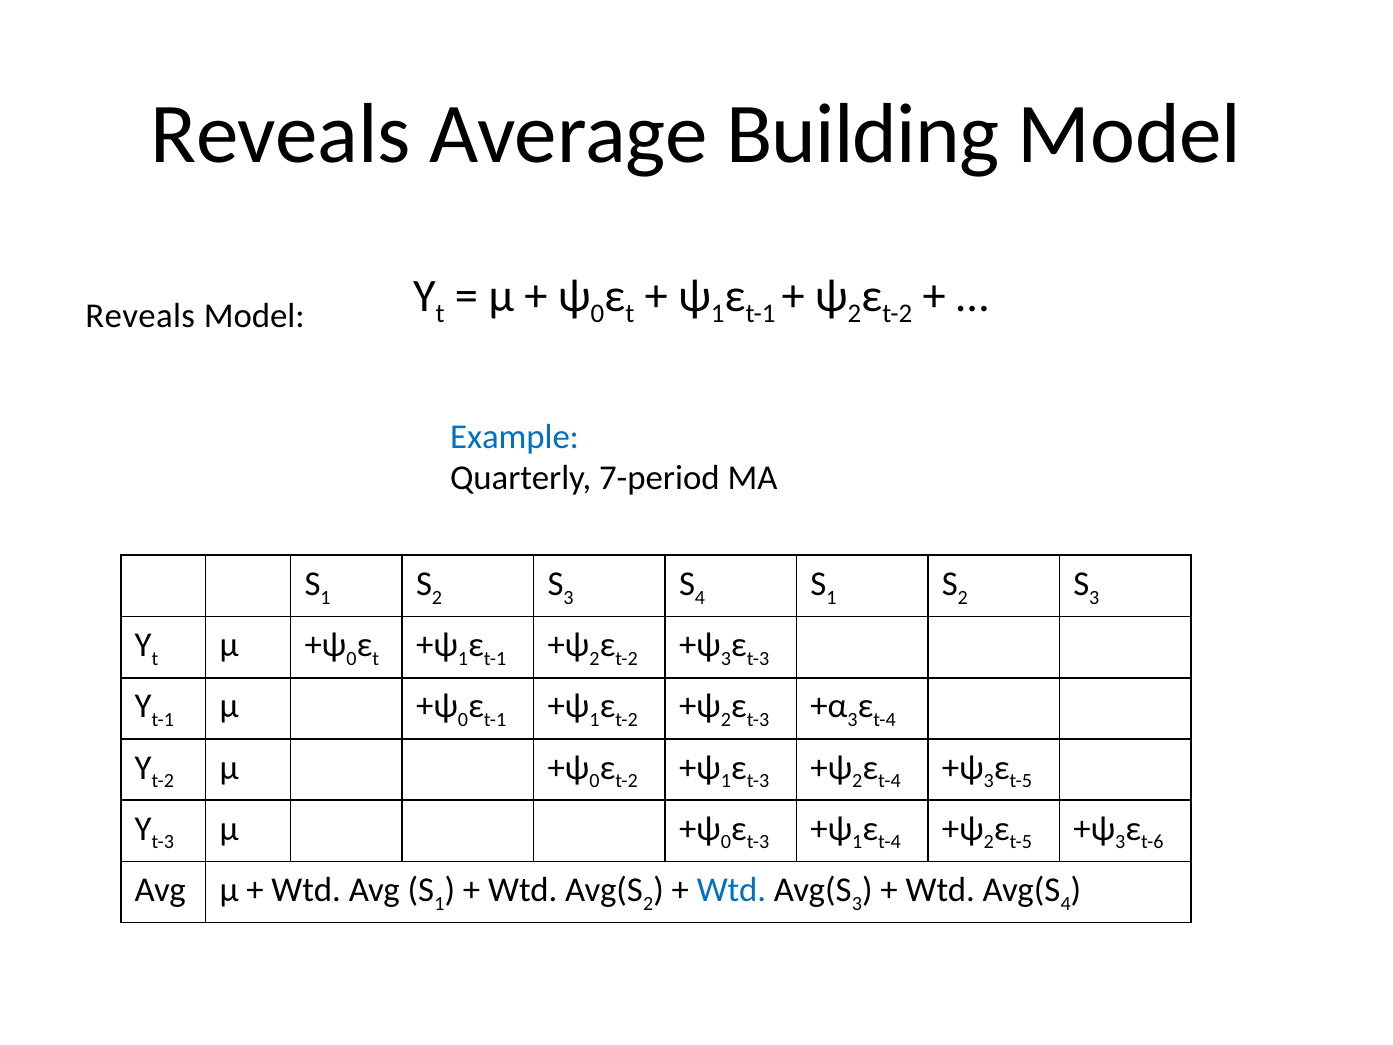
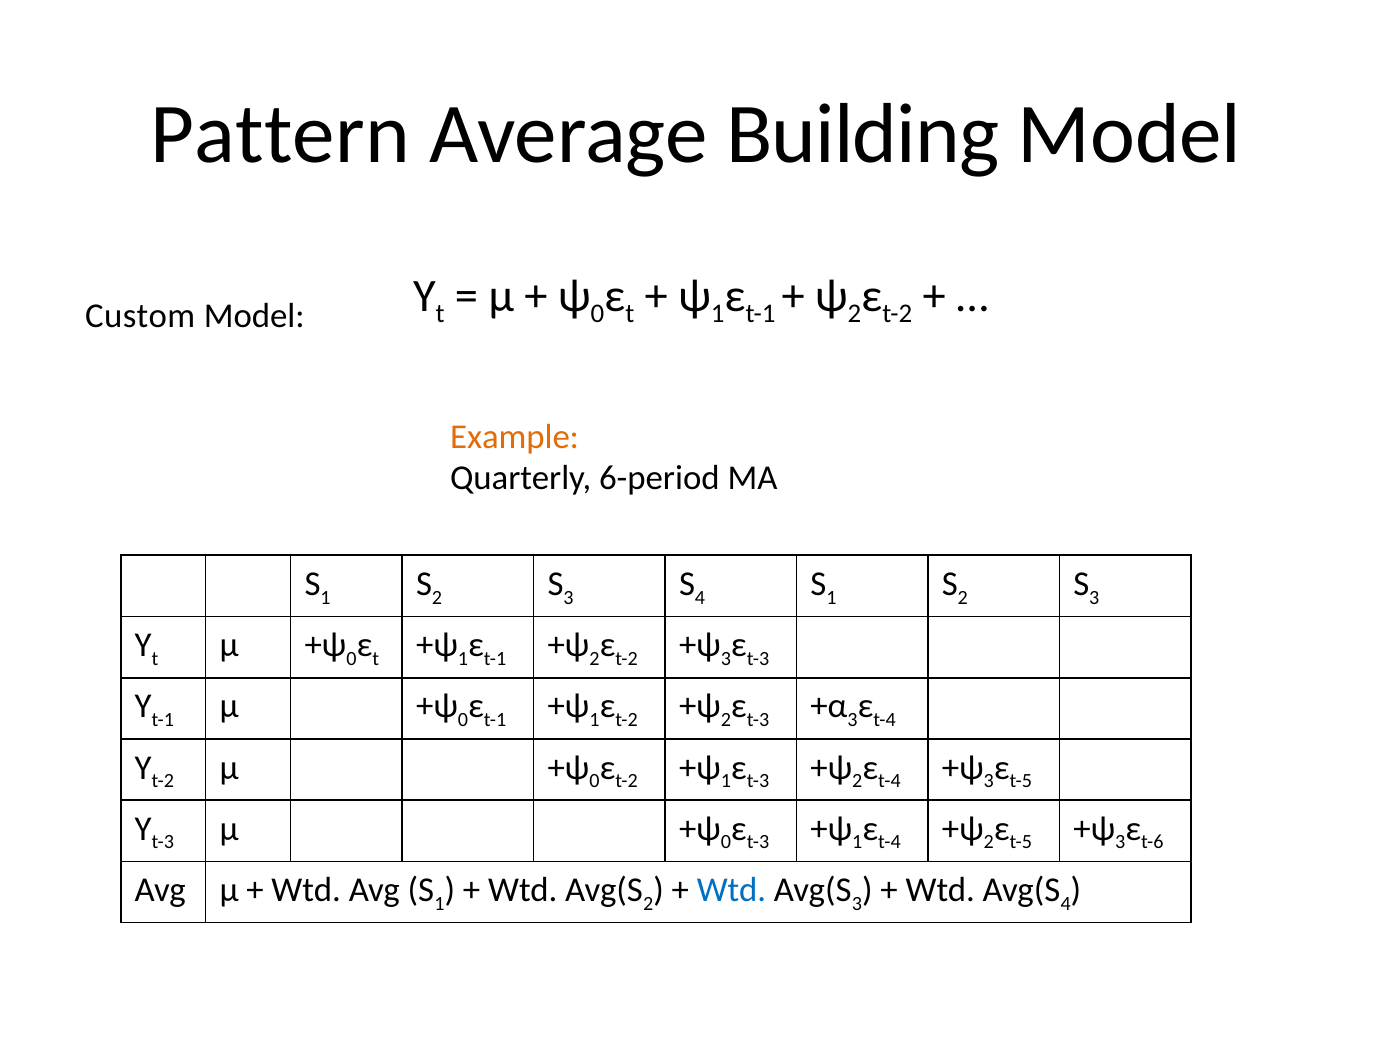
Reveals: Reveals -> Pattern (280, 135)
Reveals: Reveals -> Custom (140, 316)
Example colour: blue -> orange (515, 436)
7-period: 7-period -> 6-period (659, 478)
